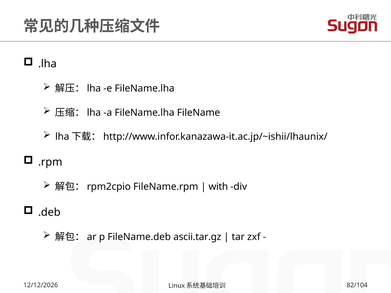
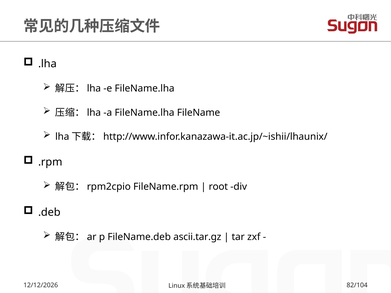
with: with -> root (218, 187)
